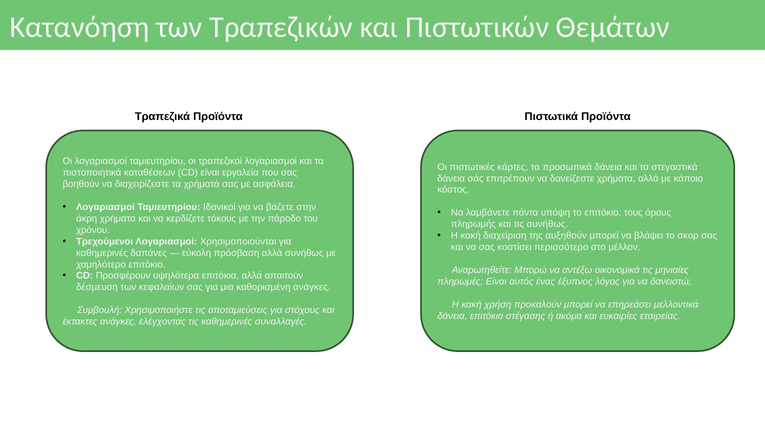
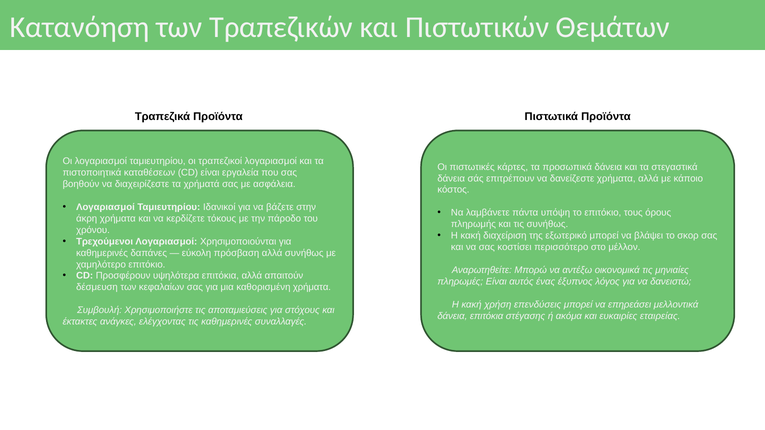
αυξηθούν: αυξηθούν -> εξωτερικό (566, 236)
καθορισμένη ανάγκες: ανάγκες -> χρήματα (312, 288)
προκαλούν: προκαλούν -> επενδύσεις (538, 305)
